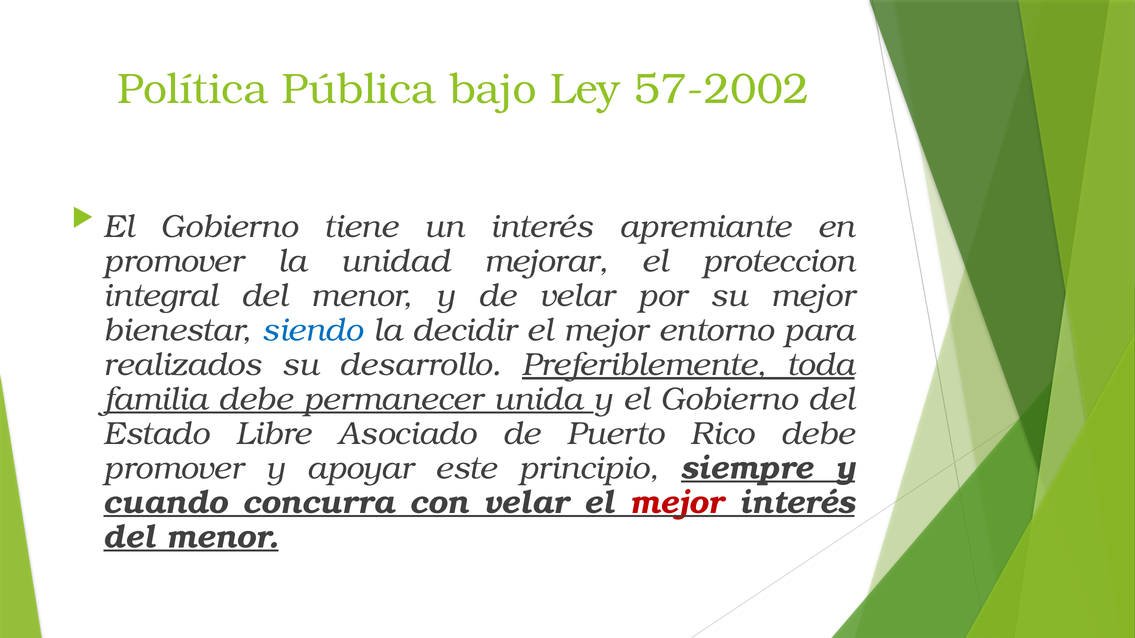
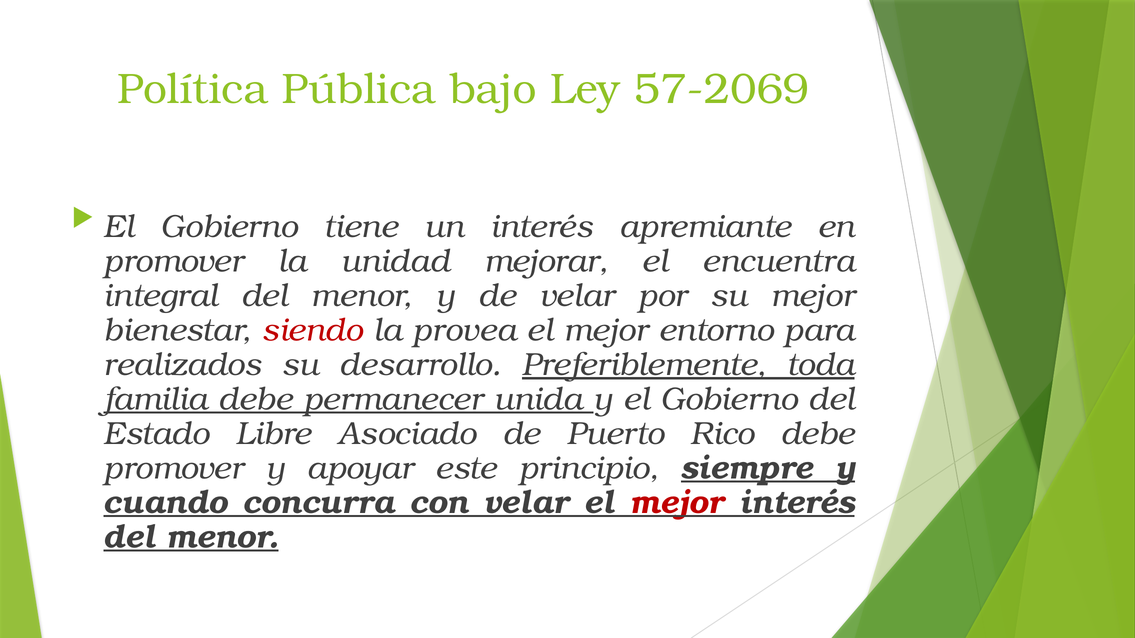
57-2002: 57-2002 -> 57-2069 (722, 90)
proteccion: proteccion -> encuentra (779, 261)
siendo colour: blue -> red (312, 330)
decidir: decidir -> provea (464, 330)
